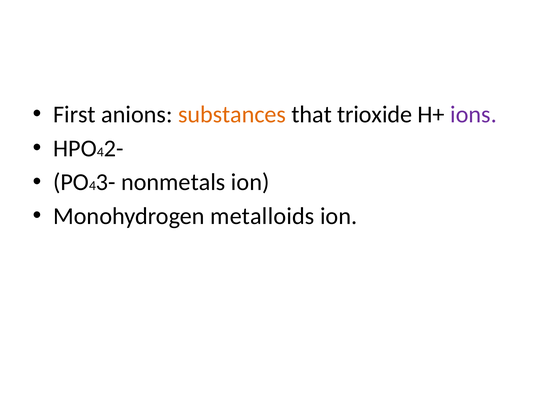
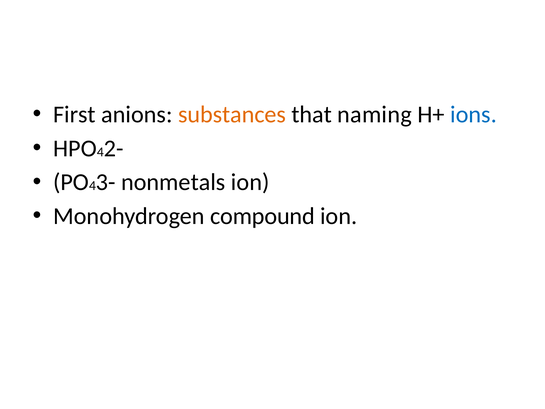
trioxide: trioxide -> naming (374, 114)
ions colour: purple -> blue (473, 114)
metalloids: metalloids -> compound (262, 216)
